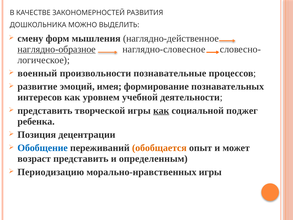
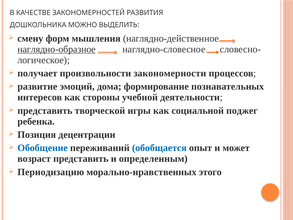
военный: военный -> получает (37, 73)
познавательные: познавательные -> закономерности (170, 73)
имея: имея -> дома (109, 86)
уровнем: уровнем -> стороны (101, 97)
как underline: present -> none (161, 110)
обобщается colour: orange -> blue (159, 148)
морально-нравственных игры: игры -> этого (210, 172)
